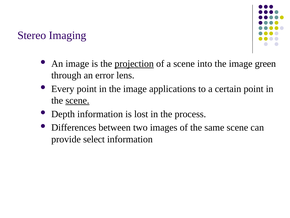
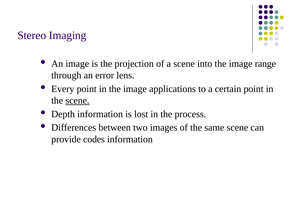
projection underline: present -> none (134, 64)
green: green -> range (265, 64)
select: select -> codes (94, 139)
